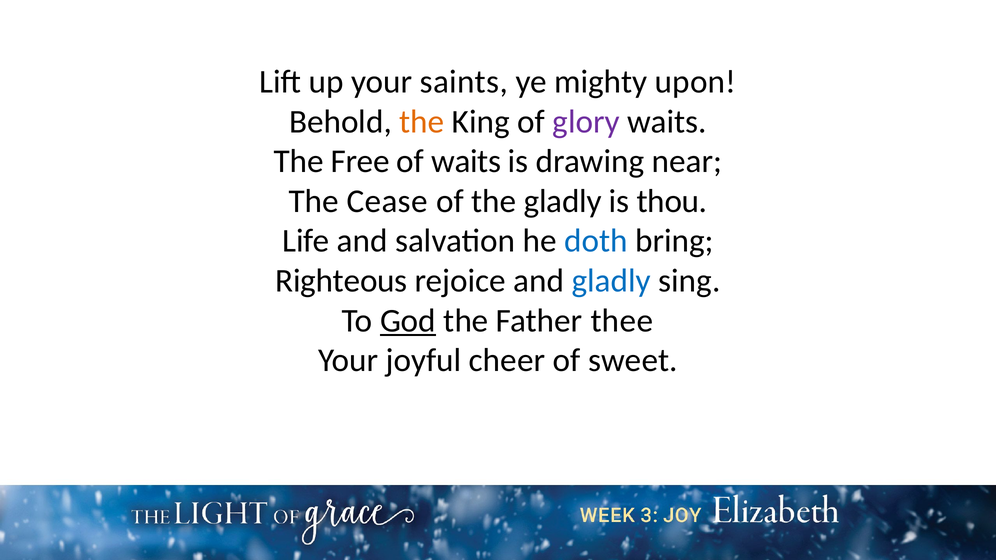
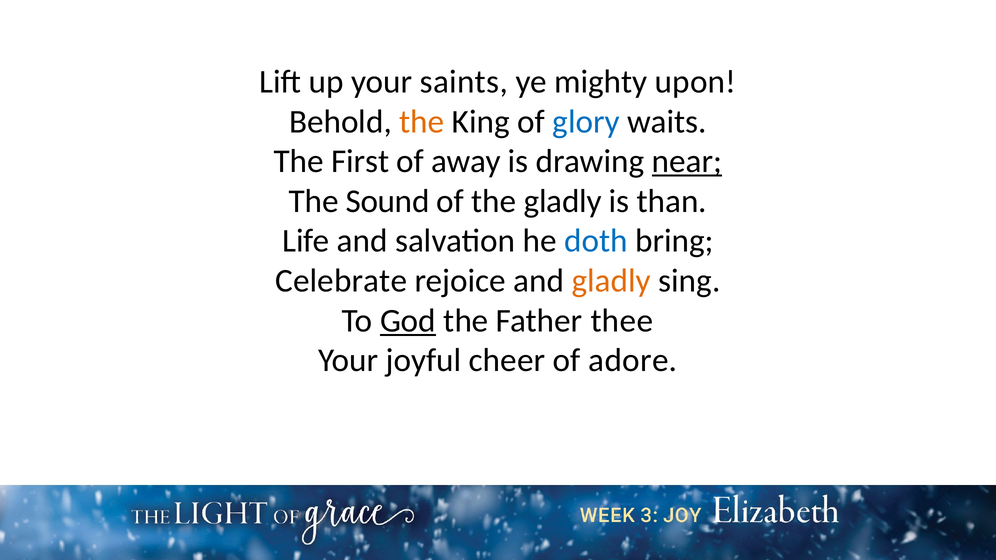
glory colour: purple -> blue (586, 122)
Free: Free -> First (360, 161)
of waits: waits -> away (466, 161)
near underline: none -> present (687, 161)
Cease: Cease -> Sound (388, 201)
thou: thou -> than (672, 201)
Righteous: Righteous -> Celebrate (341, 281)
gladly colour: blue -> orange (611, 281)
sweet: sweet -> adore (633, 361)
